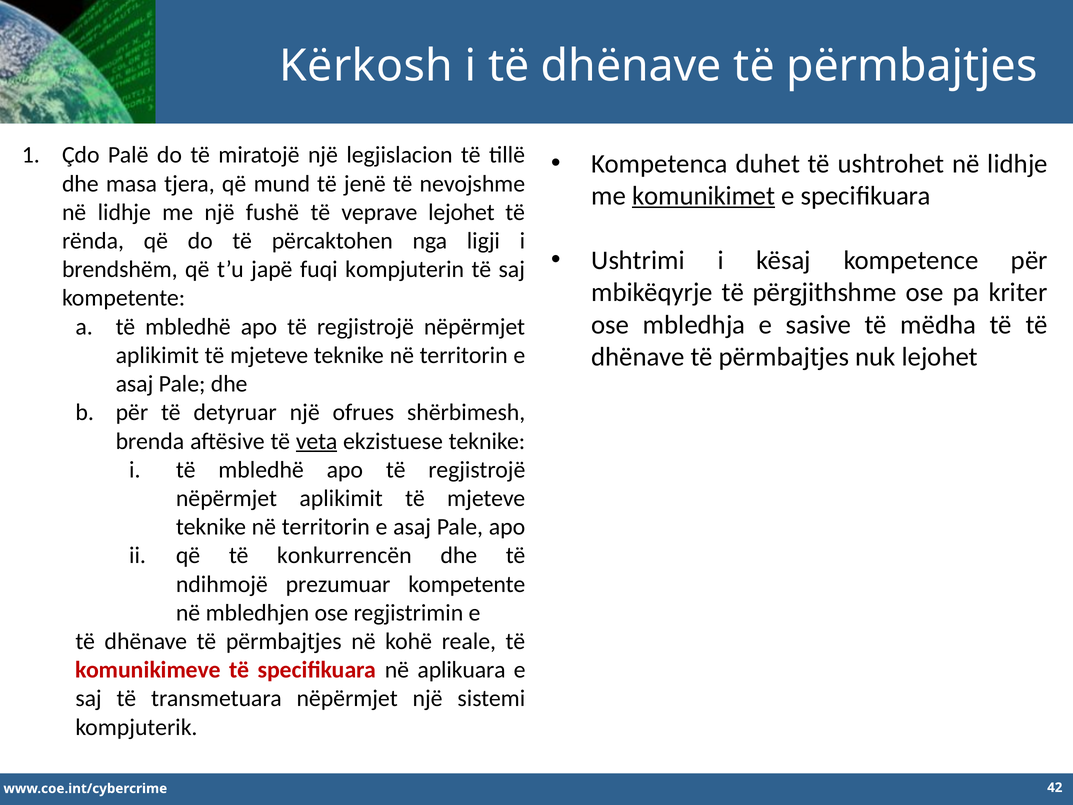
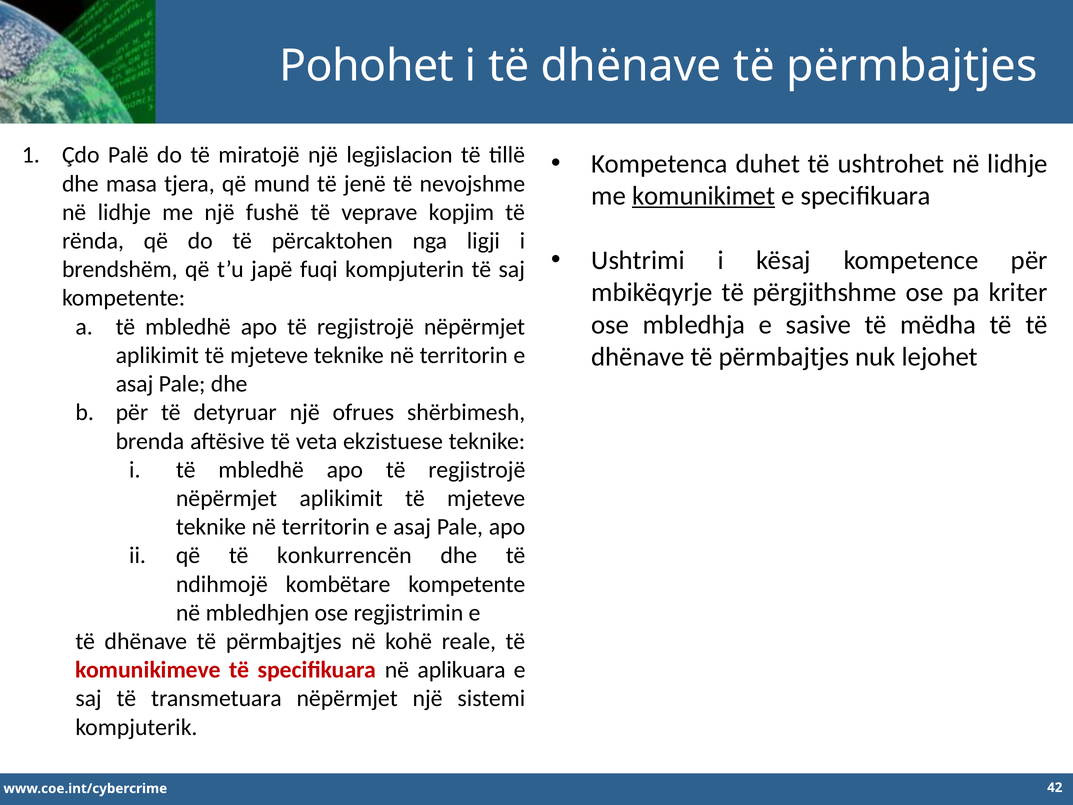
Kërkosh: Kërkosh -> Pohohet (367, 66)
veprave lejohet: lejohet -> kopjim (461, 212)
veta underline: present -> none (317, 441)
prezumuar: prezumuar -> kombëtare (338, 584)
